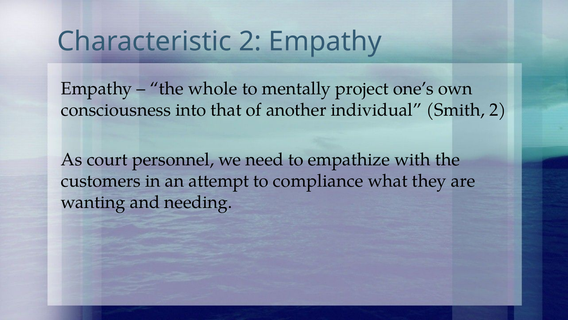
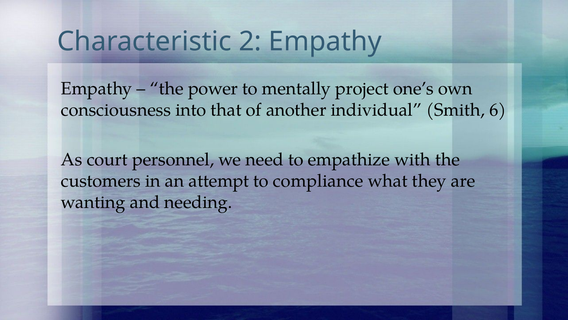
whole: whole -> power (213, 89)
Smith 2: 2 -> 6 (498, 110)
